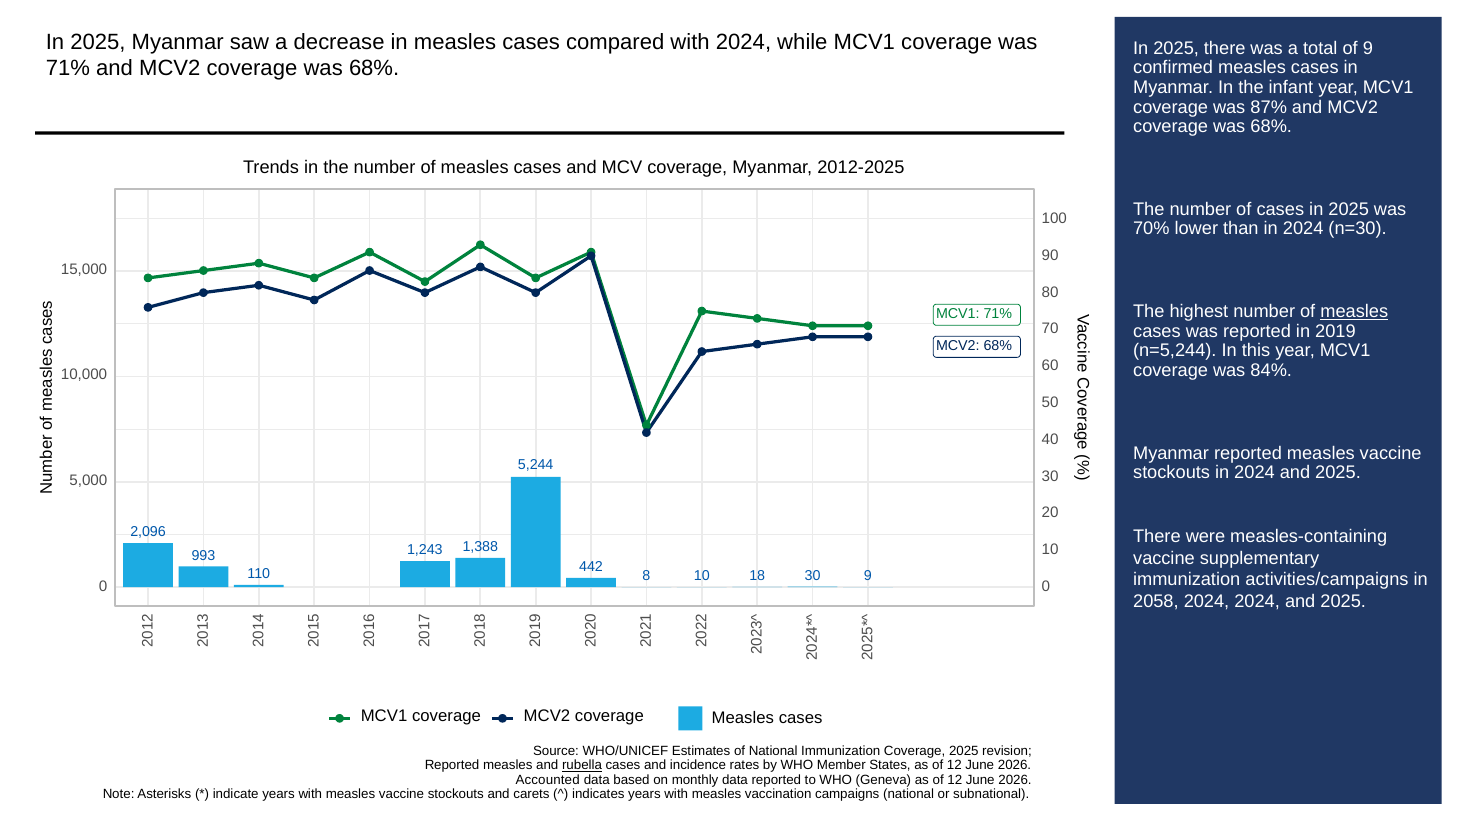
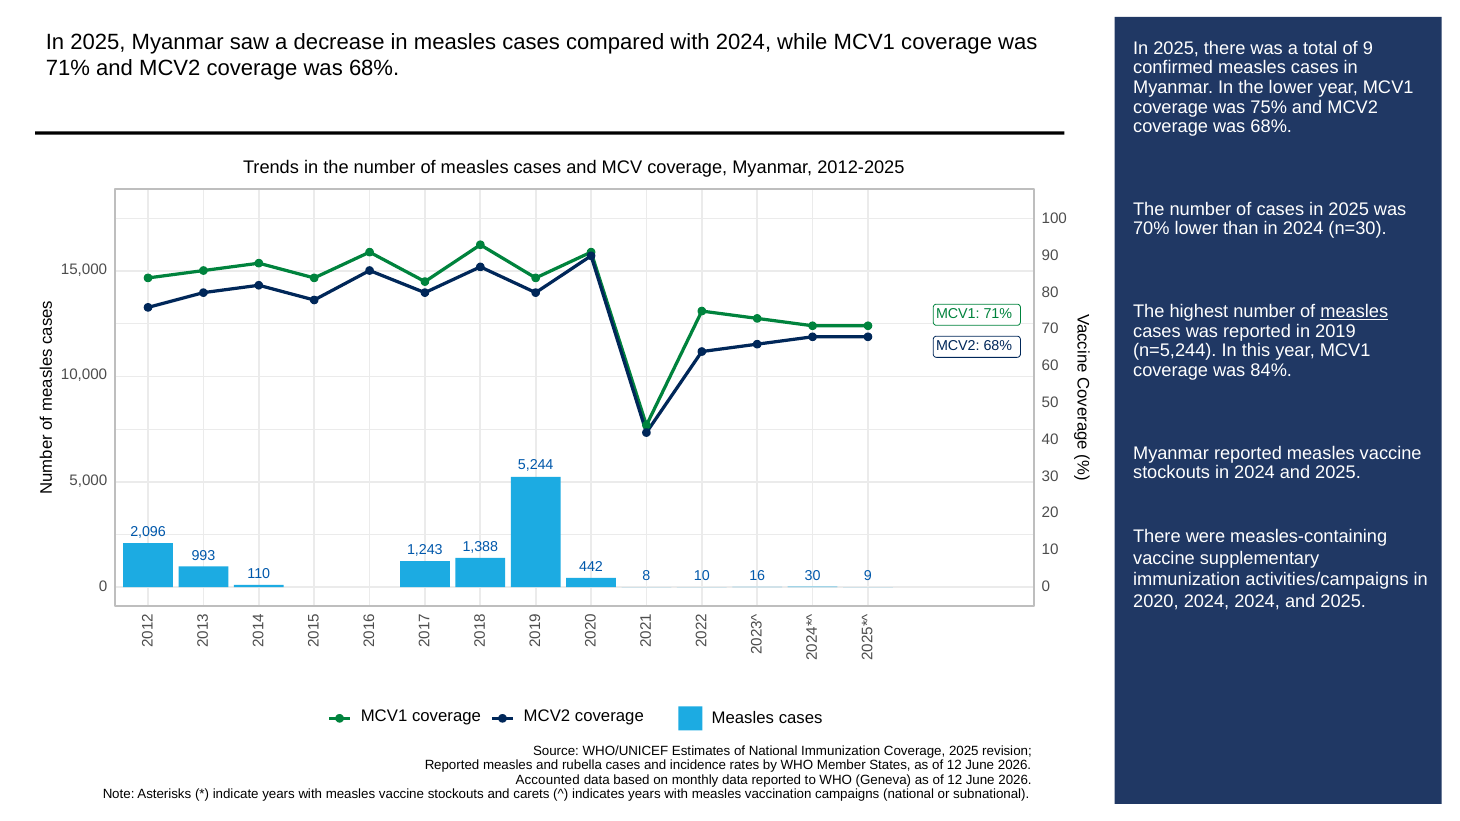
the infant: infant -> lower (1291, 87)
87%: 87% -> 75% (1269, 107)
18: 18 -> 16 (757, 576)
2058: 2058 -> 2020 (1156, 602)
rubella underline: present -> none (582, 766)
